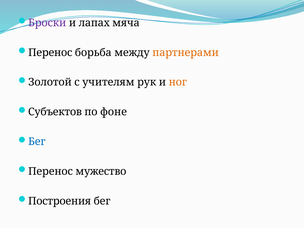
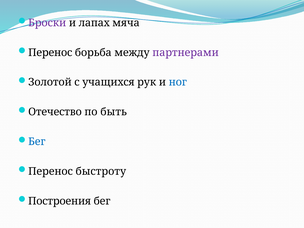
партнерами colour: orange -> purple (186, 53)
учителям: учителям -> учащихся (108, 82)
ног colour: orange -> blue (178, 82)
Субъектов: Субъектов -> Отечество (55, 112)
фоне: фоне -> быть (114, 112)
мужество: мужество -> быстроту (101, 171)
